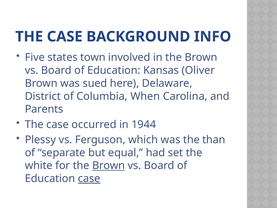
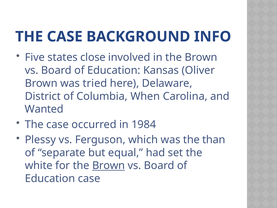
town: town -> close (93, 57)
sued: sued -> tried (95, 83)
Parents: Parents -> Wanted (44, 109)
1944: 1944 -> 1984 (144, 124)
case underline: present -> none (89, 178)
